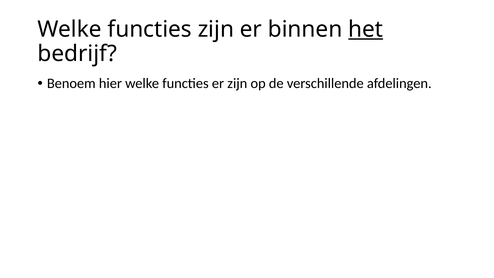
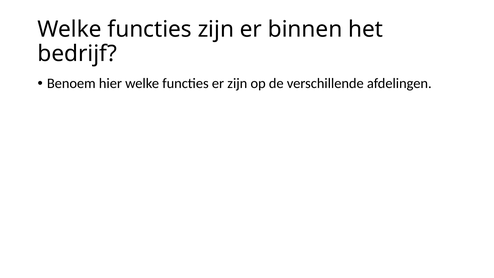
het underline: present -> none (366, 29)
